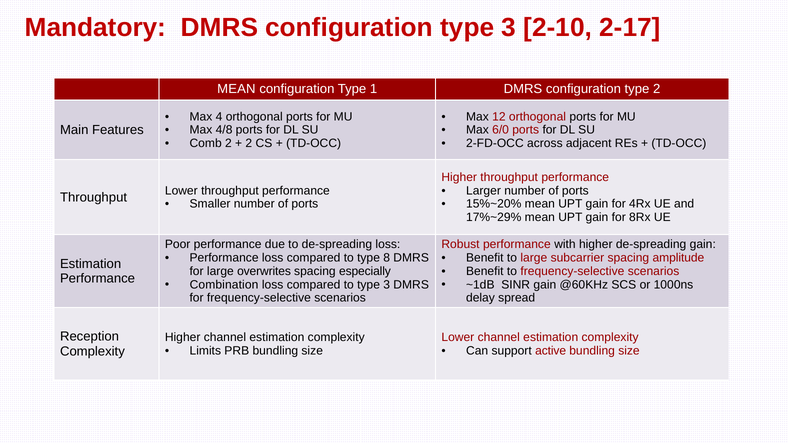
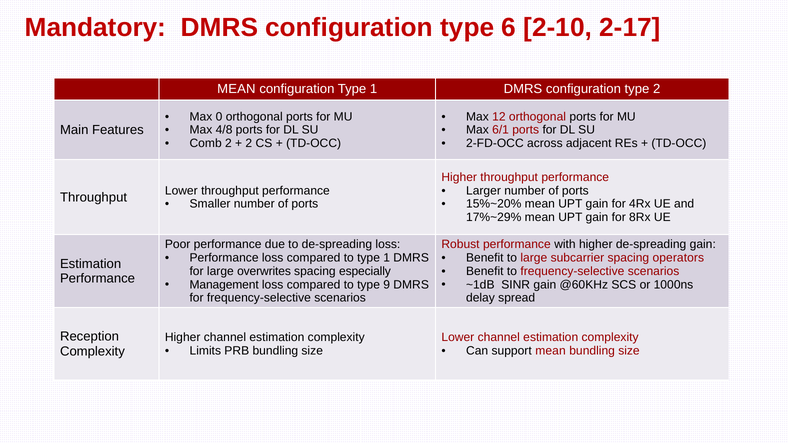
configuration type 3: 3 -> 6 (509, 28)
4: 4 -> 0 (219, 117)
6/0: 6/0 -> 6/1 (501, 130)
to type 8: 8 -> 1 (387, 258)
amplitude: amplitude -> operators (678, 258)
Combination: Combination -> Management (224, 285)
to type 3: 3 -> 9 (387, 285)
support active: active -> mean (551, 351)
